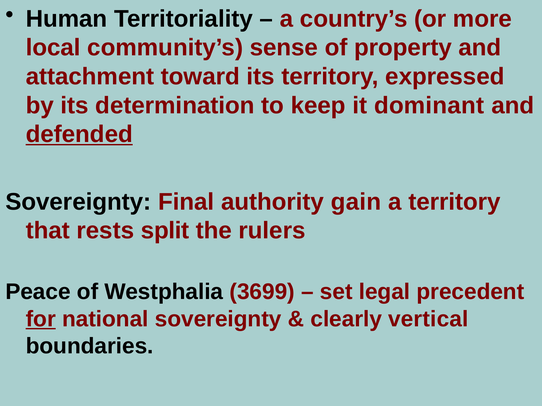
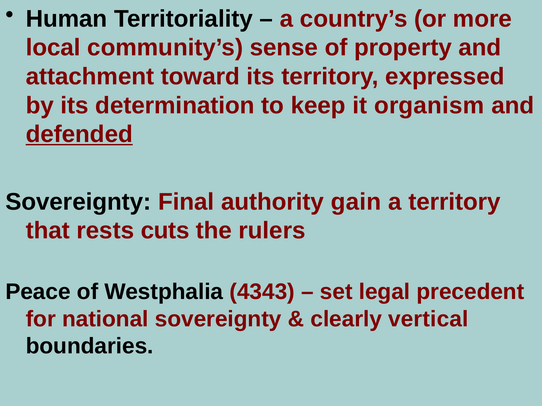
dominant: dominant -> organism (429, 106)
split: split -> cuts (165, 231)
3699: 3699 -> 4343 (262, 292)
for underline: present -> none (41, 319)
